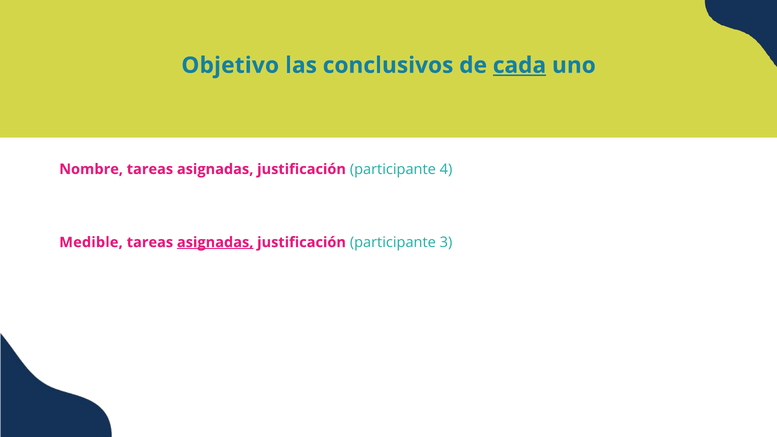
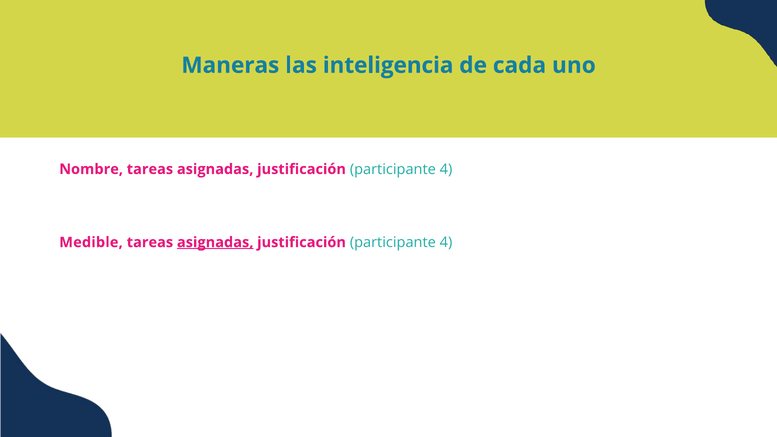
Objetivo: Objetivo -> Maneras (230, 65)
conclusivos: conclusivos -> inteligencia (388, 65)
cada underline: present -> none (520, 65)
3: 3 -> 4 (446, 242)
